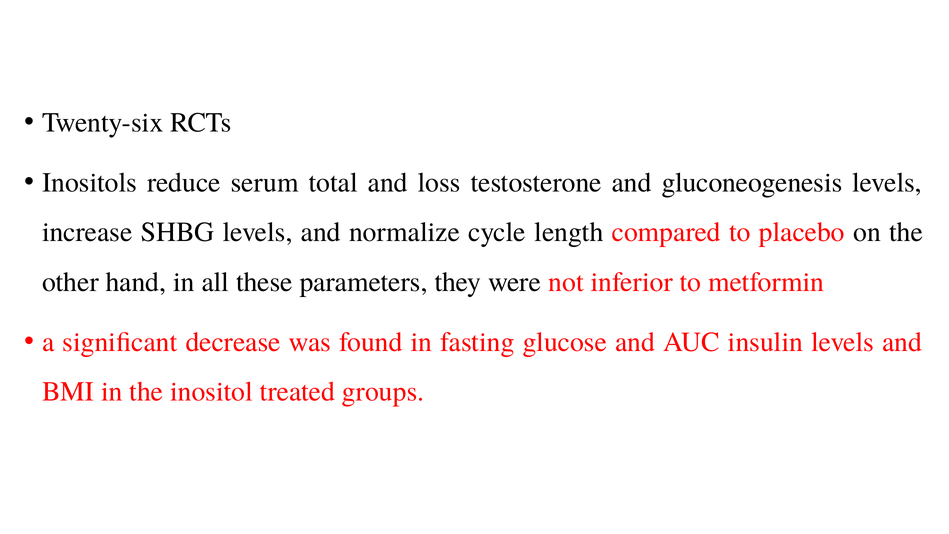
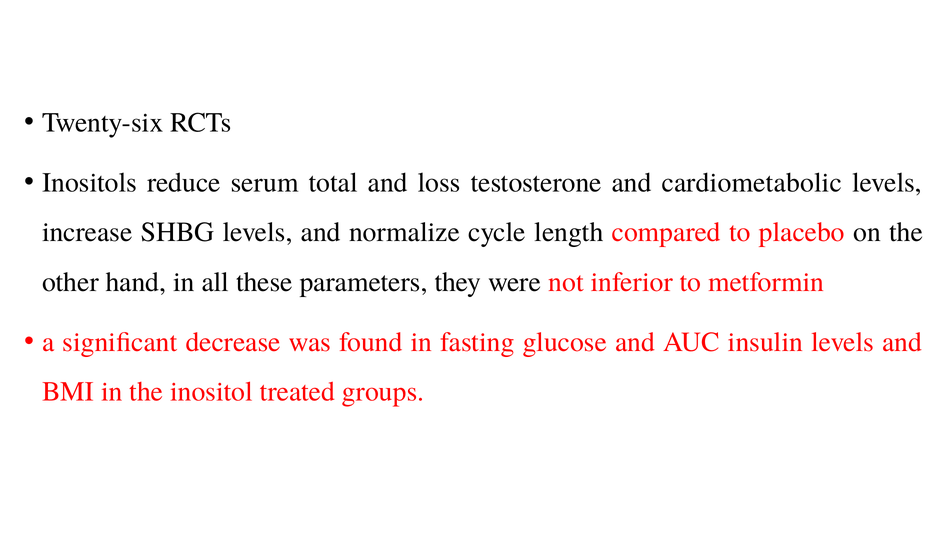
gluconeogenesis: gluconeogenesis -> cardiometabolic (752, 182)
